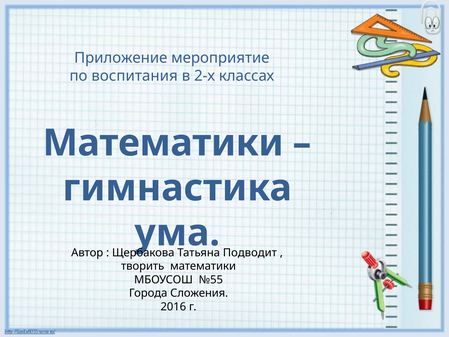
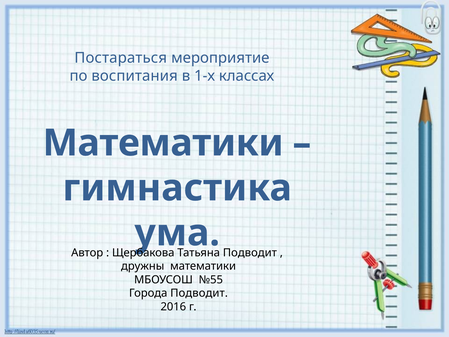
Приложение: Приложение -> Постараться (121, 58)
2-х: 2-х -> 1-х (205, 76)
творить: творить -> дружны (143, 266)
Города Сложения: Сложения -> Подводит (199, 293)
